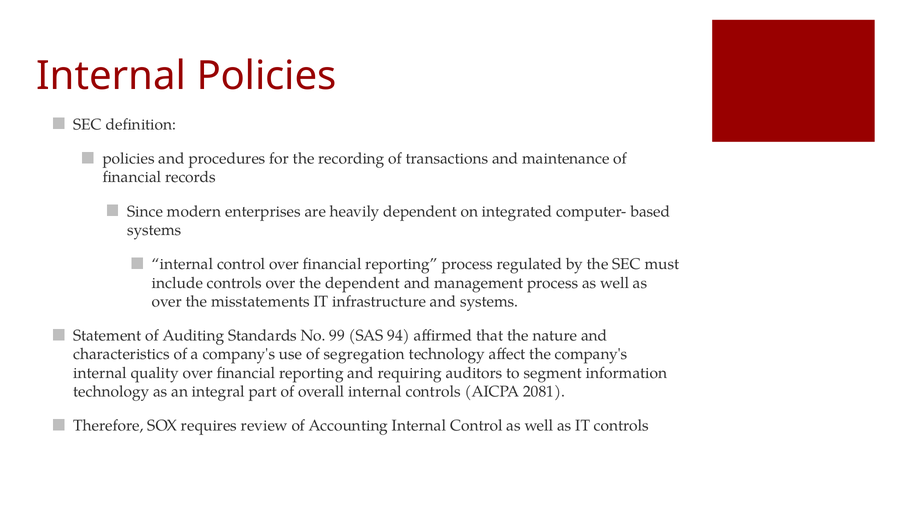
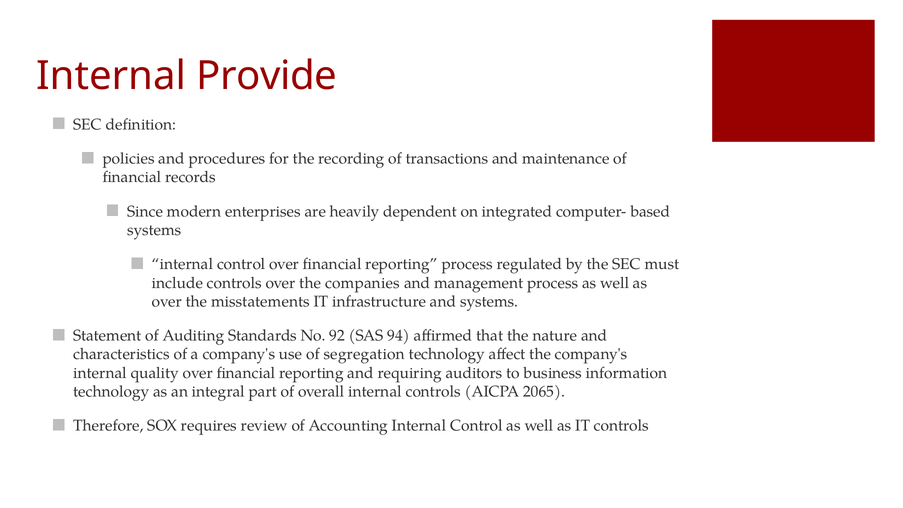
Internal Policies: Policies -> Provide (267, 76)
the dependent: dependent -> companies (362, 283)
99: 99 -> 92 (337, 336)
segment: segment -> business (553, 373)
2081: 2081 -> 2065 (544, 392)
